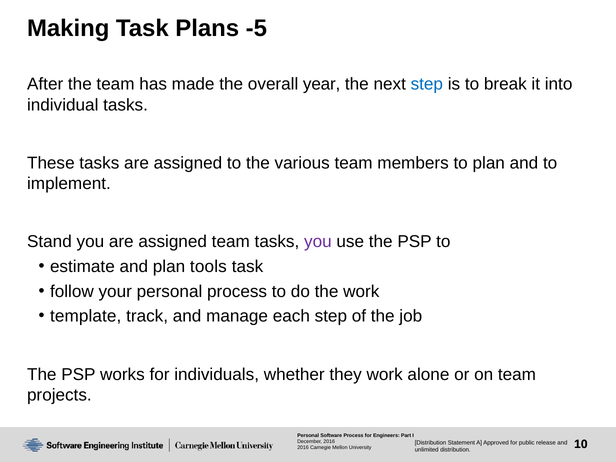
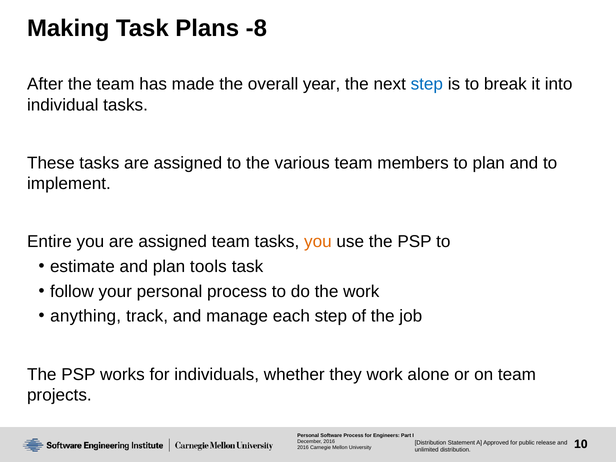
-5: -5 -> -8 (256, 28)
Stand: Stand -> Entire (49, 242)
you colour: purple -> orange (318, 242)
template: template -> anything (86, 316)
